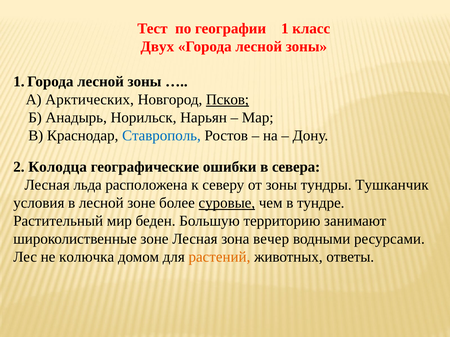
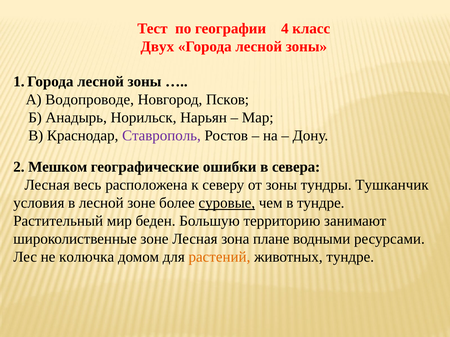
географии 1: 1 -> 4 (285, 29)
Арктических: Арктических -> Водопроводе (90, 100)
Псков underline: present -> none (228, 100)
Ставрополь colour: blue -> purple (161, 136)
Колодца: Колодца -> Мешком (58, 167)
льда: льда -> весь (87, 185)
вечер: вечер -> плане (271, 239)
животных ответы: ответы -> тундре (350, 257)
